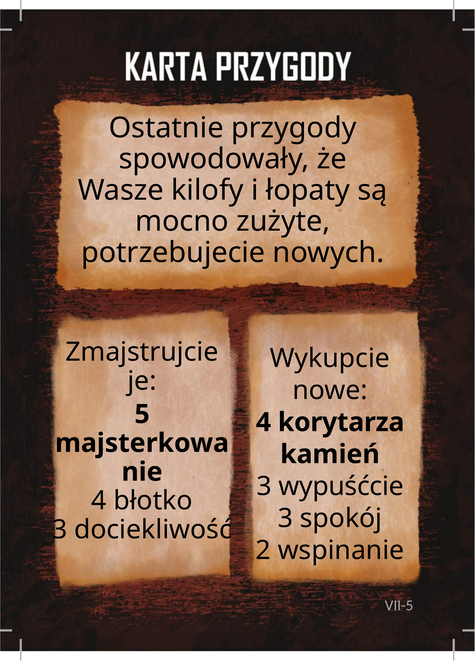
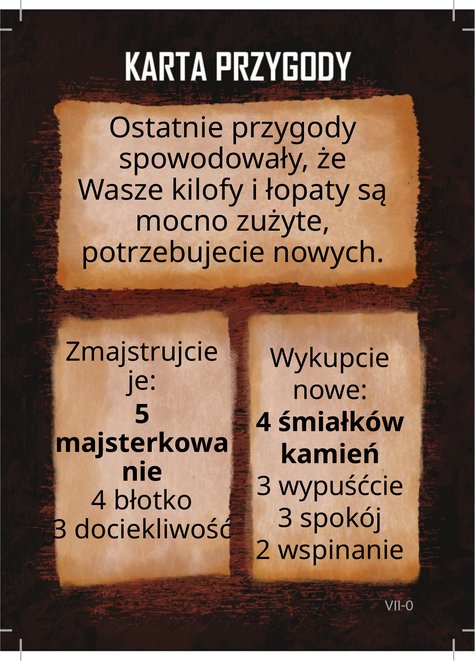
korytarza: korytarza -> śmiałków (341, 422)
VII-5: VII-5 -> VII-0 (399, 605)
